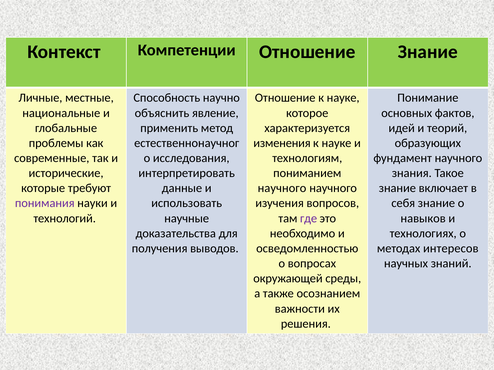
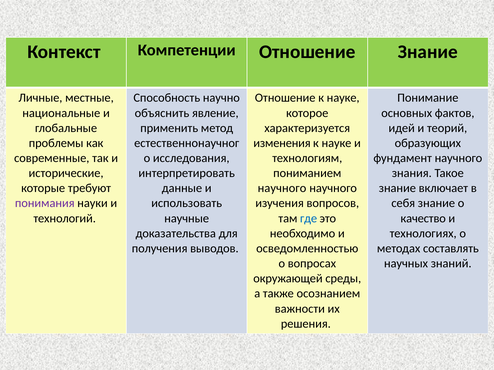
где colour: purple -> blue (309, 219)
навыков: навыков -> качество (423, 219)
интересов: интересов -> составлять (451, 249)
